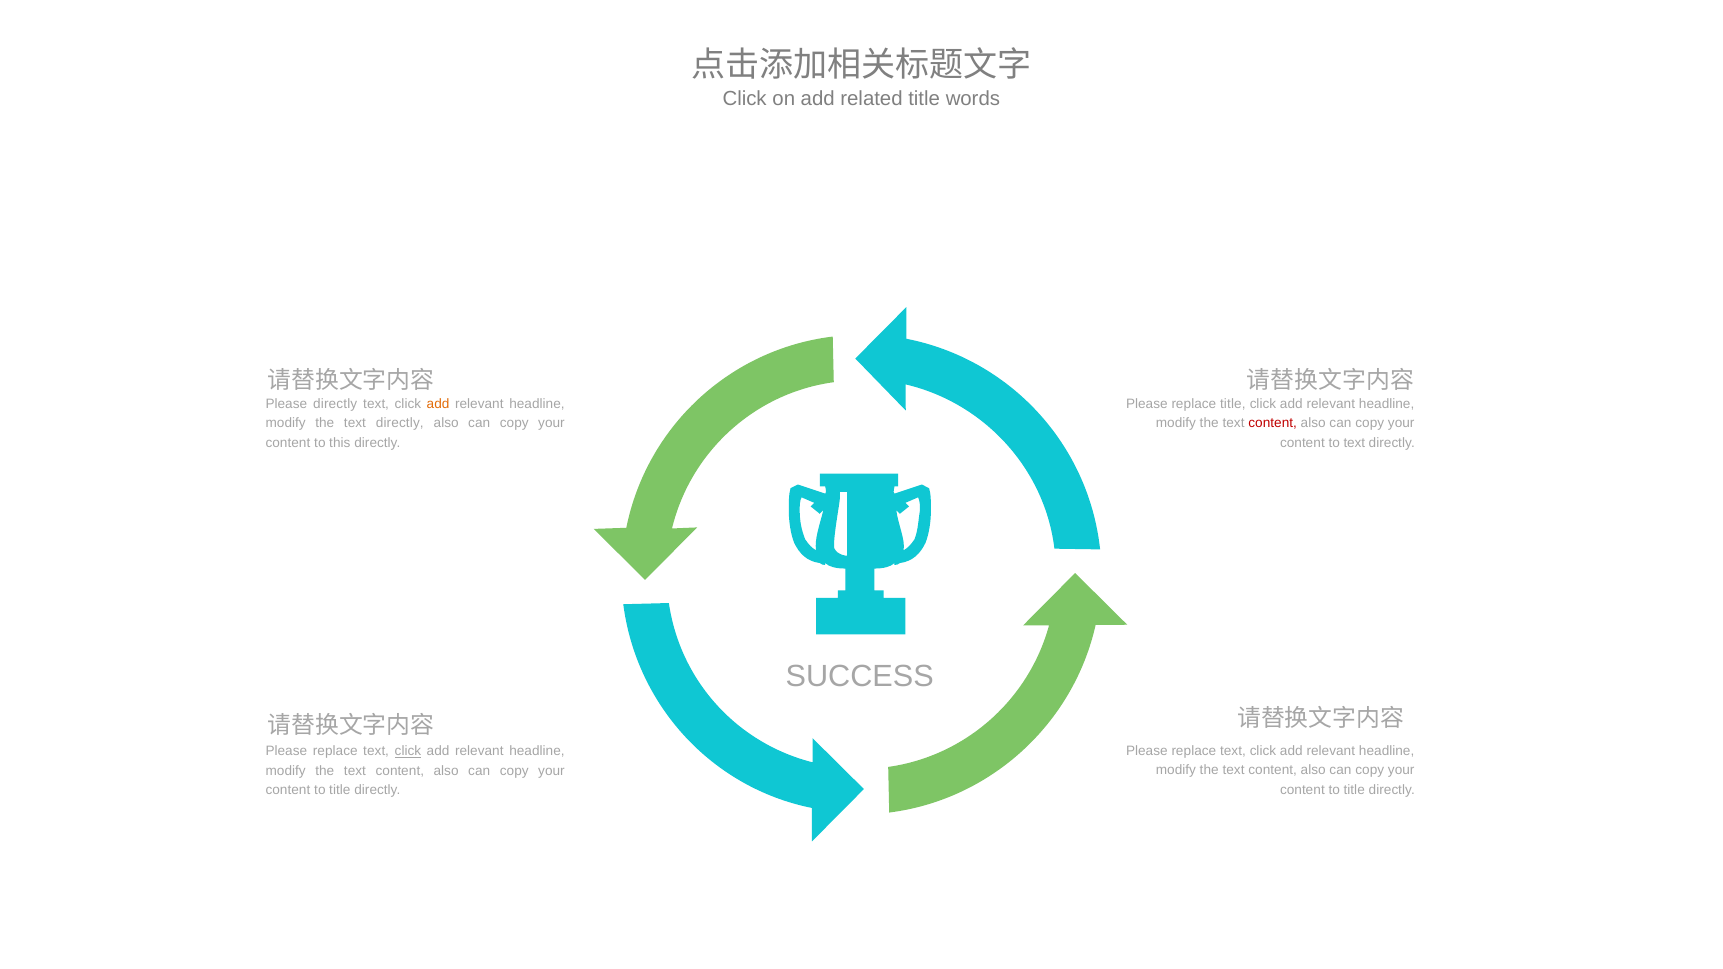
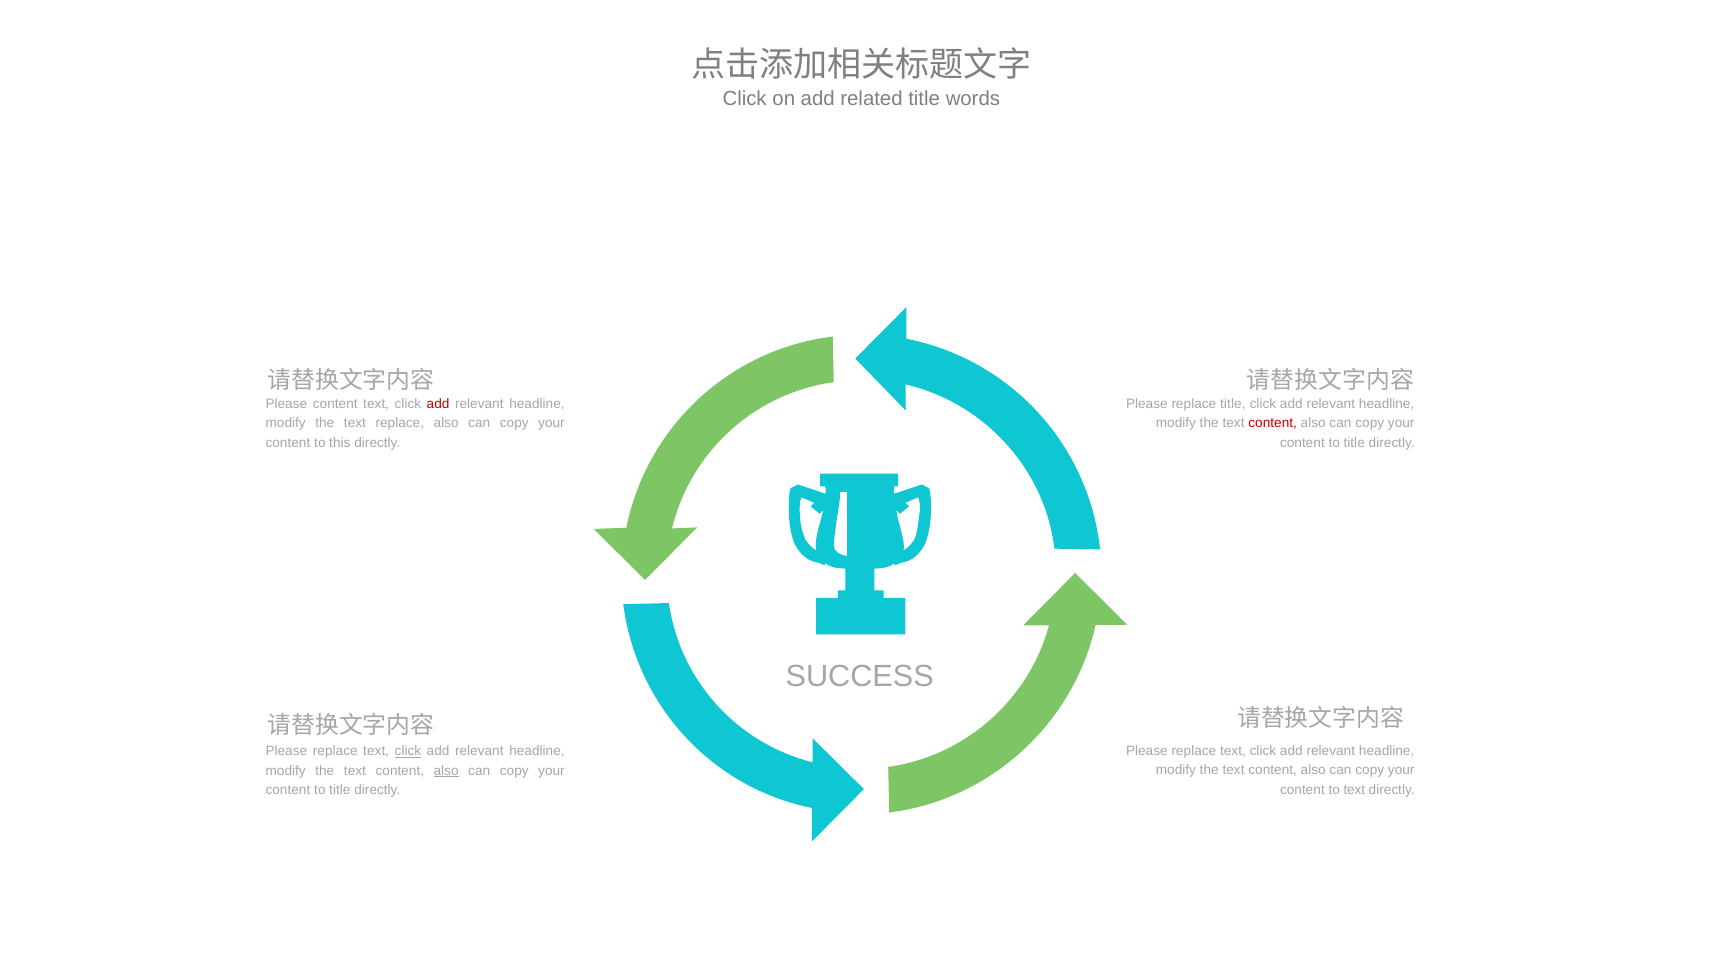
Please directly: directly -> content (335, 404)
add colour: orange -> red (438, 404)
the text directly: directly -> replace (400, 423)
text: text -> title (1354, 443)
also underline: none -> present (446, 771)
title: title -> text (1354, 790)
